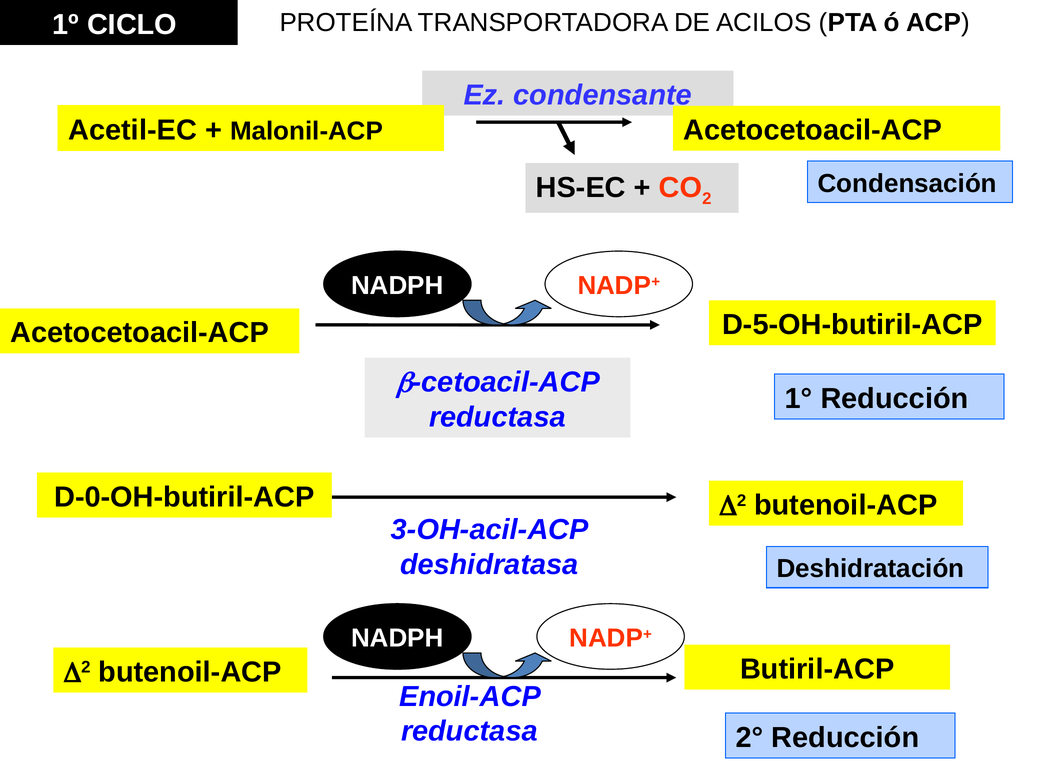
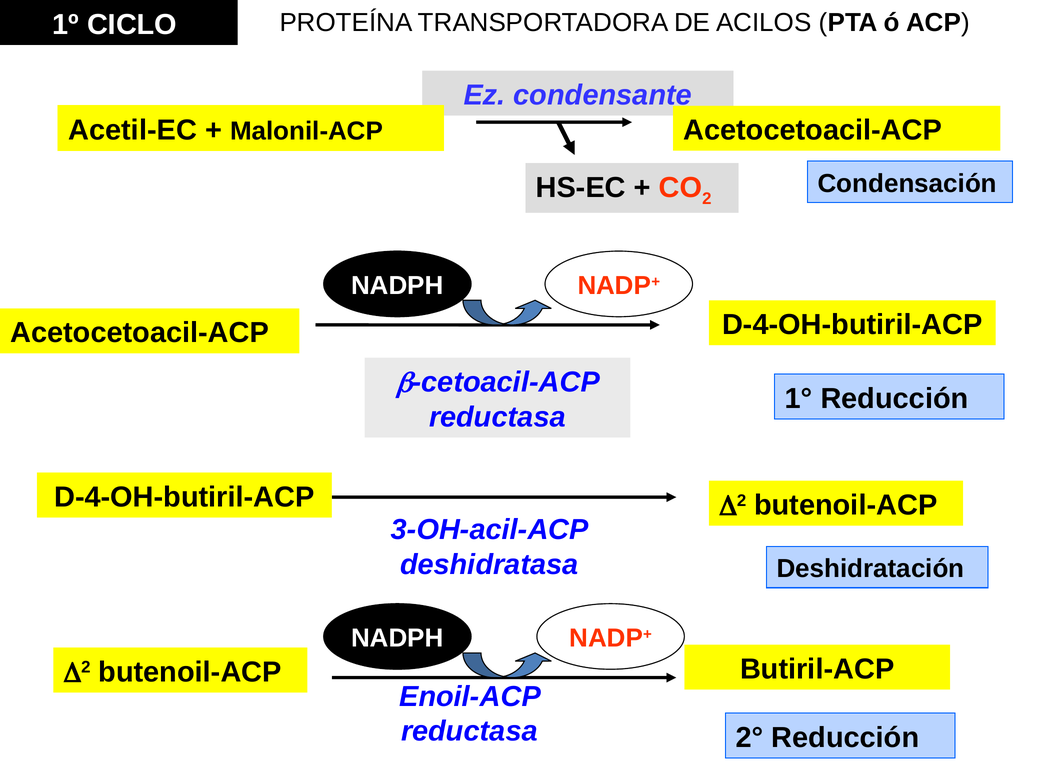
D-5-OH-butiril-ACP: D-5-OH-butiril-ACP -> D-4-OH-butiril-ACP (852, 325)
D-0-OH-butiril-ACP: D-0-OH-butiril-ACP -> D-4-OH-butiril-ACP (184, 497)
